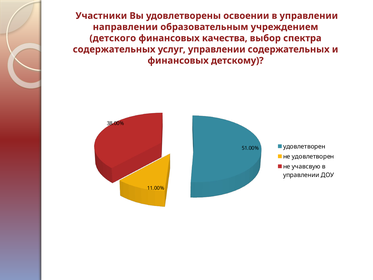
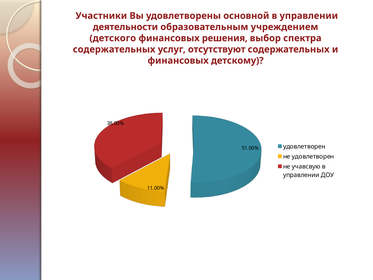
освоении: освоении -> основной (246, 16)
направлении: направлении -> деятельности (125, 27)
качества: качества -> решения (225, 38)
услуг управлении: управлении -> отсутствуют (217, 49)
